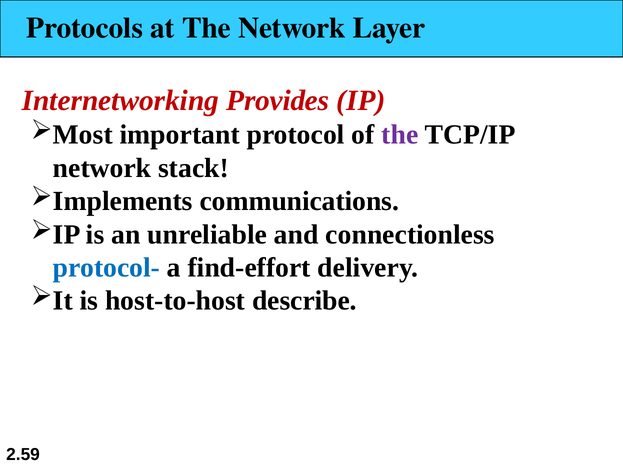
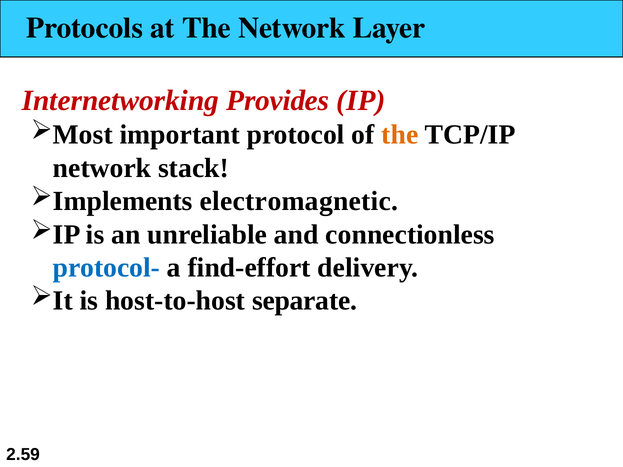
the colour: purple -> orange (400, 135)
communications: communications -> electromagnetic (299, 201)
describe: describe -> separate (305, 301)
